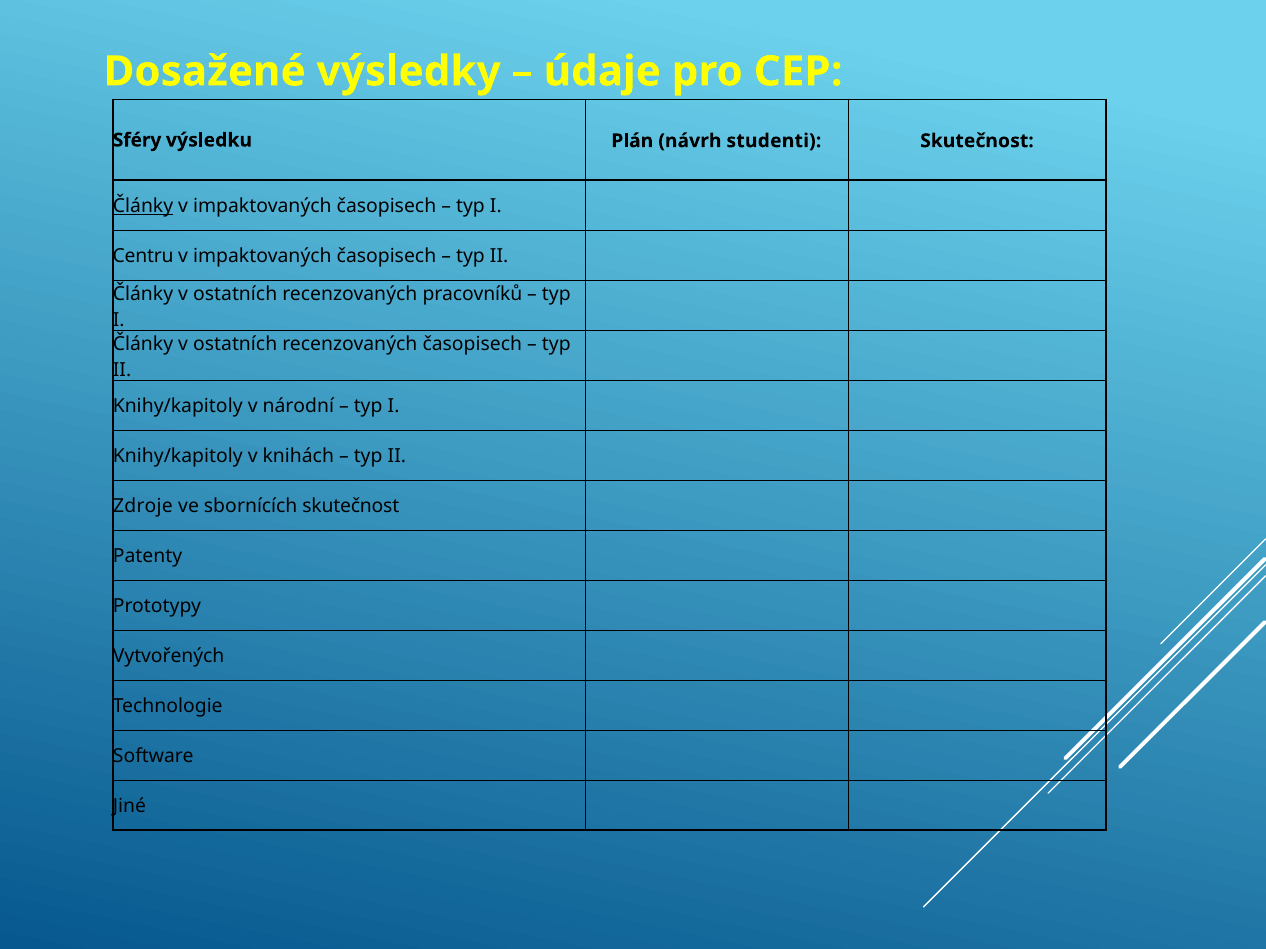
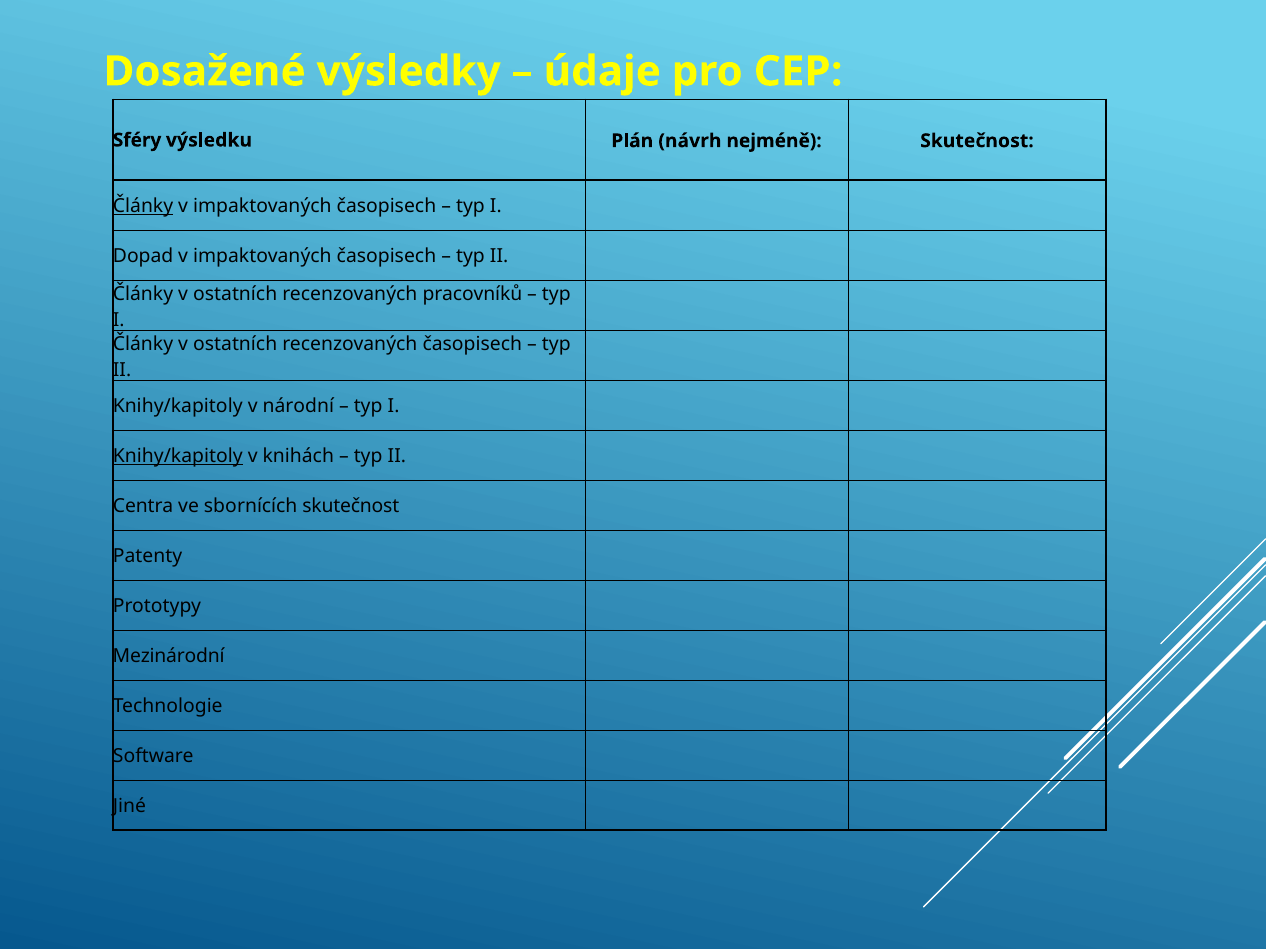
studenti: studenti -> nejméně (774, 141)
Centru: Centru -> Dopad (143, 256)
Knihy/kapitoly underline: none -> present (178, 456)
Zdroje: Zdroje -> Centra (143, 506)
Vytvořených: Vytvořených -> Mezinárodní (169, 657)
